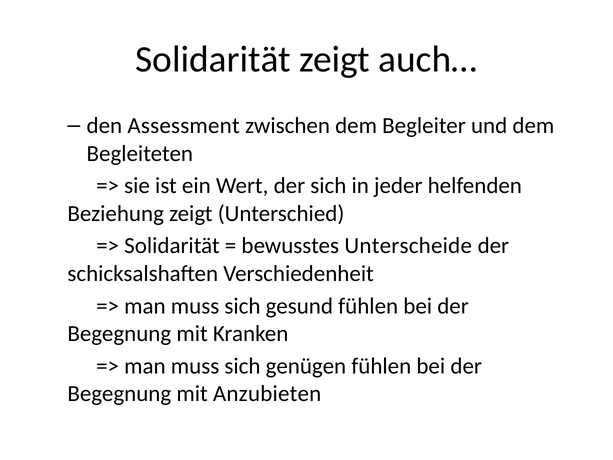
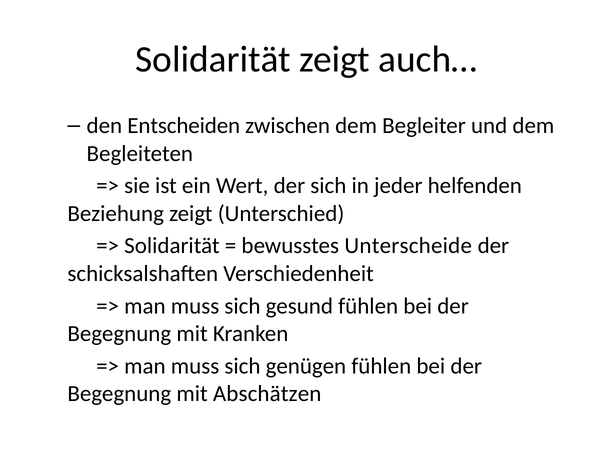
Assessment: Assessment -> Entscheiden (184, 126)
Anzubieten: Anzubieten -> Abschätzen (267, 393)
